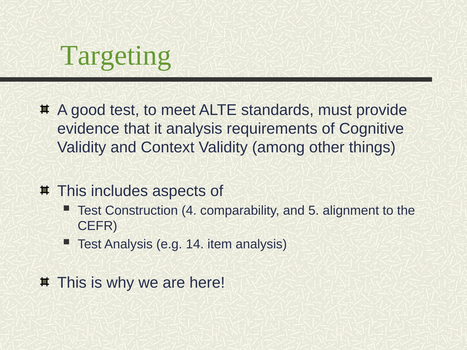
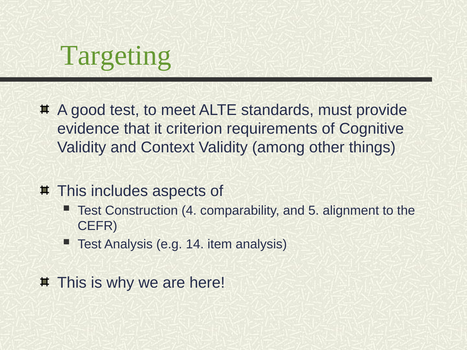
it analysis: analysis -> criterion (194, 129)
